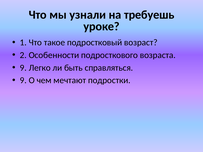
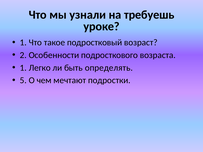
9: 9 -> 1 (23, 68)
справляться: справляться -> определять (109, 68)
9: 9 -> 5 (23, 80)
